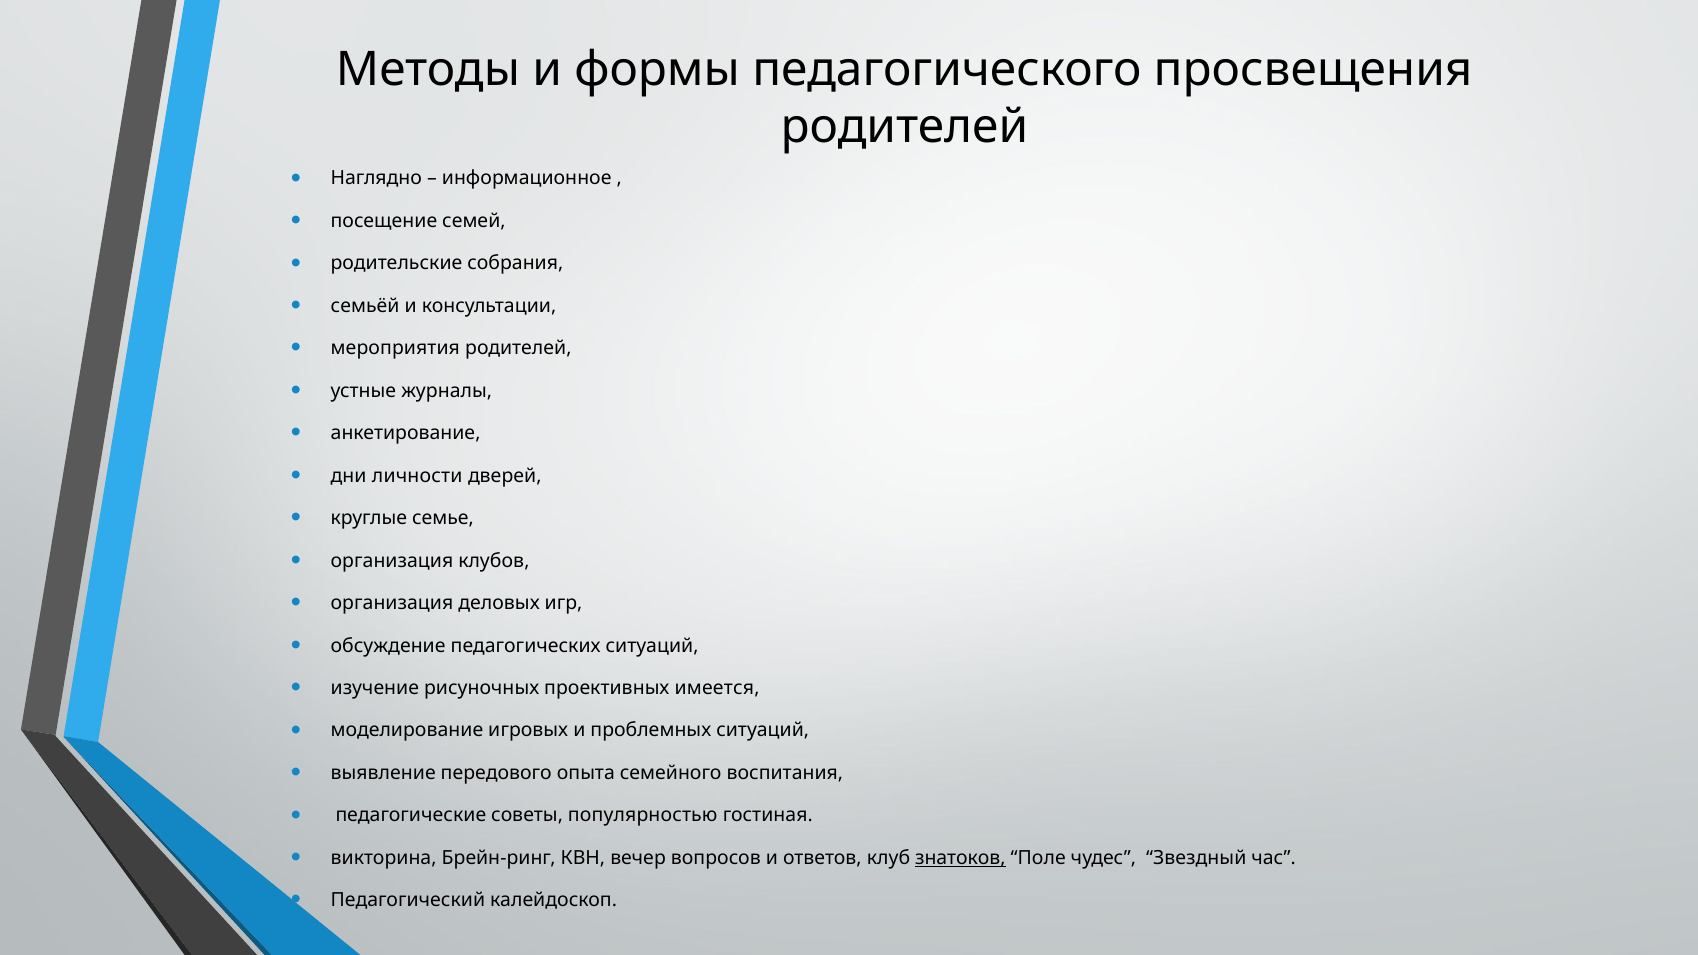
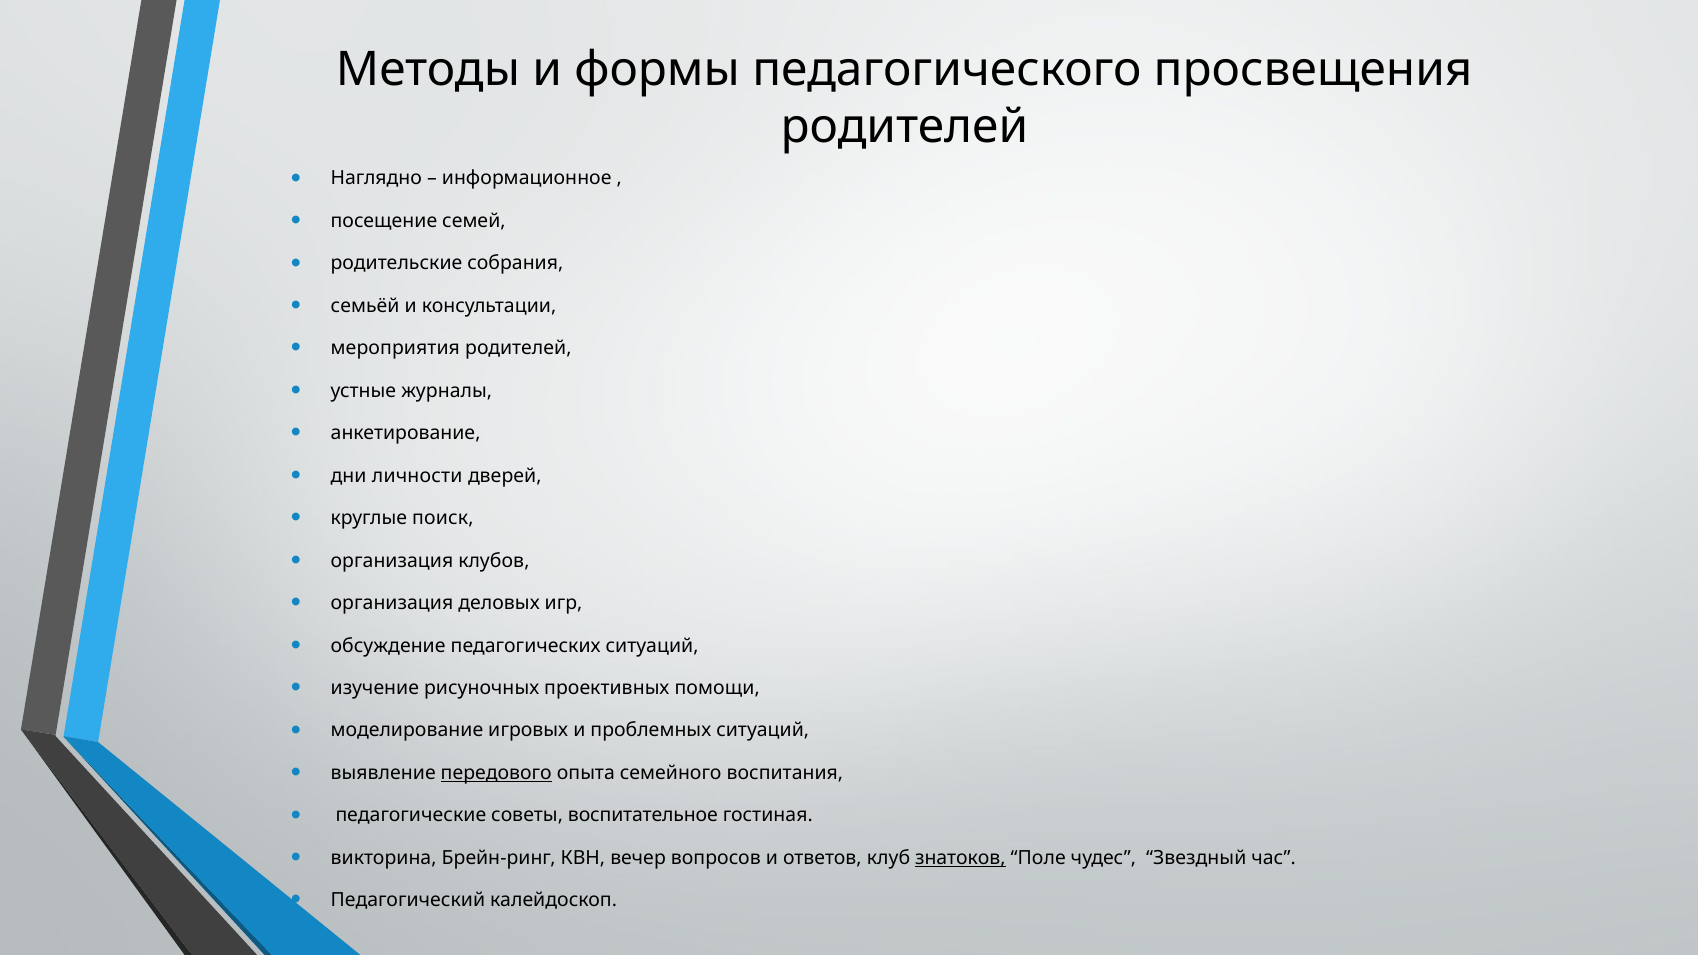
семье: семье -> поиск (443, 518)
имеется: имеется -> помощи (717, 688)
передового underline: none -> present (496, 773)
популярностью: популярностью -> воспитательное (643, 816)
